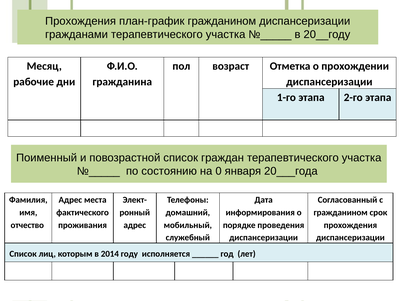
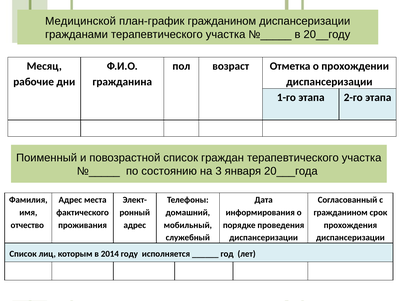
Прохождения: Прохождения -> Медицинской (81, 21)
0: 0 -> 3 (219, 171)
